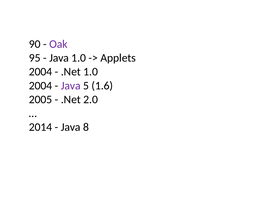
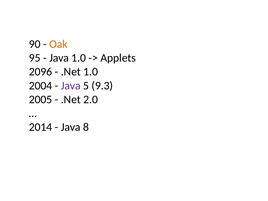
Oak colour: purple -> orange (58, 44)
2004: 2004 -> 2096 (41, 72)
1.6: 1.6 -> 9.3 (102, 86)
